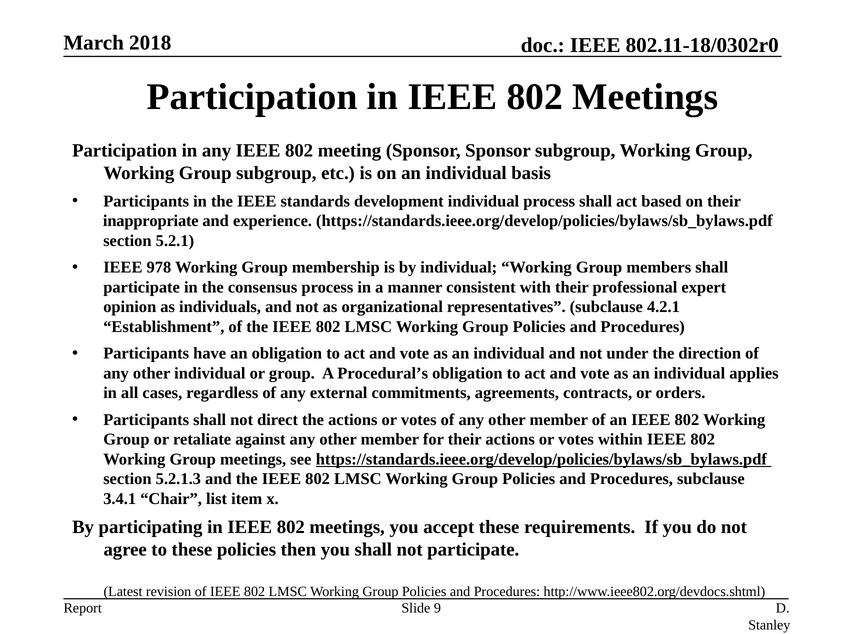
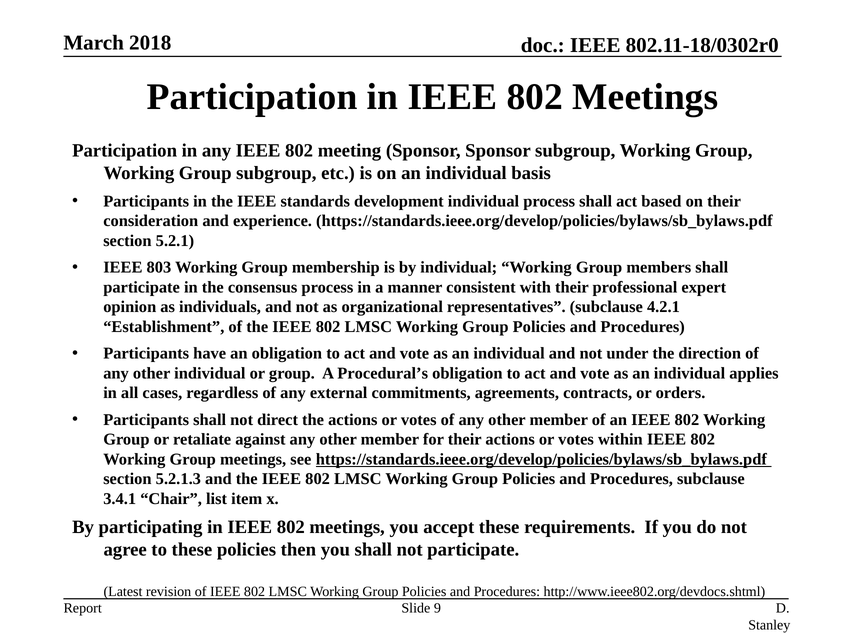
inappropriate: inappropriate -> consideration (151, 221)
978: 978 -> 803 (159, 267)
